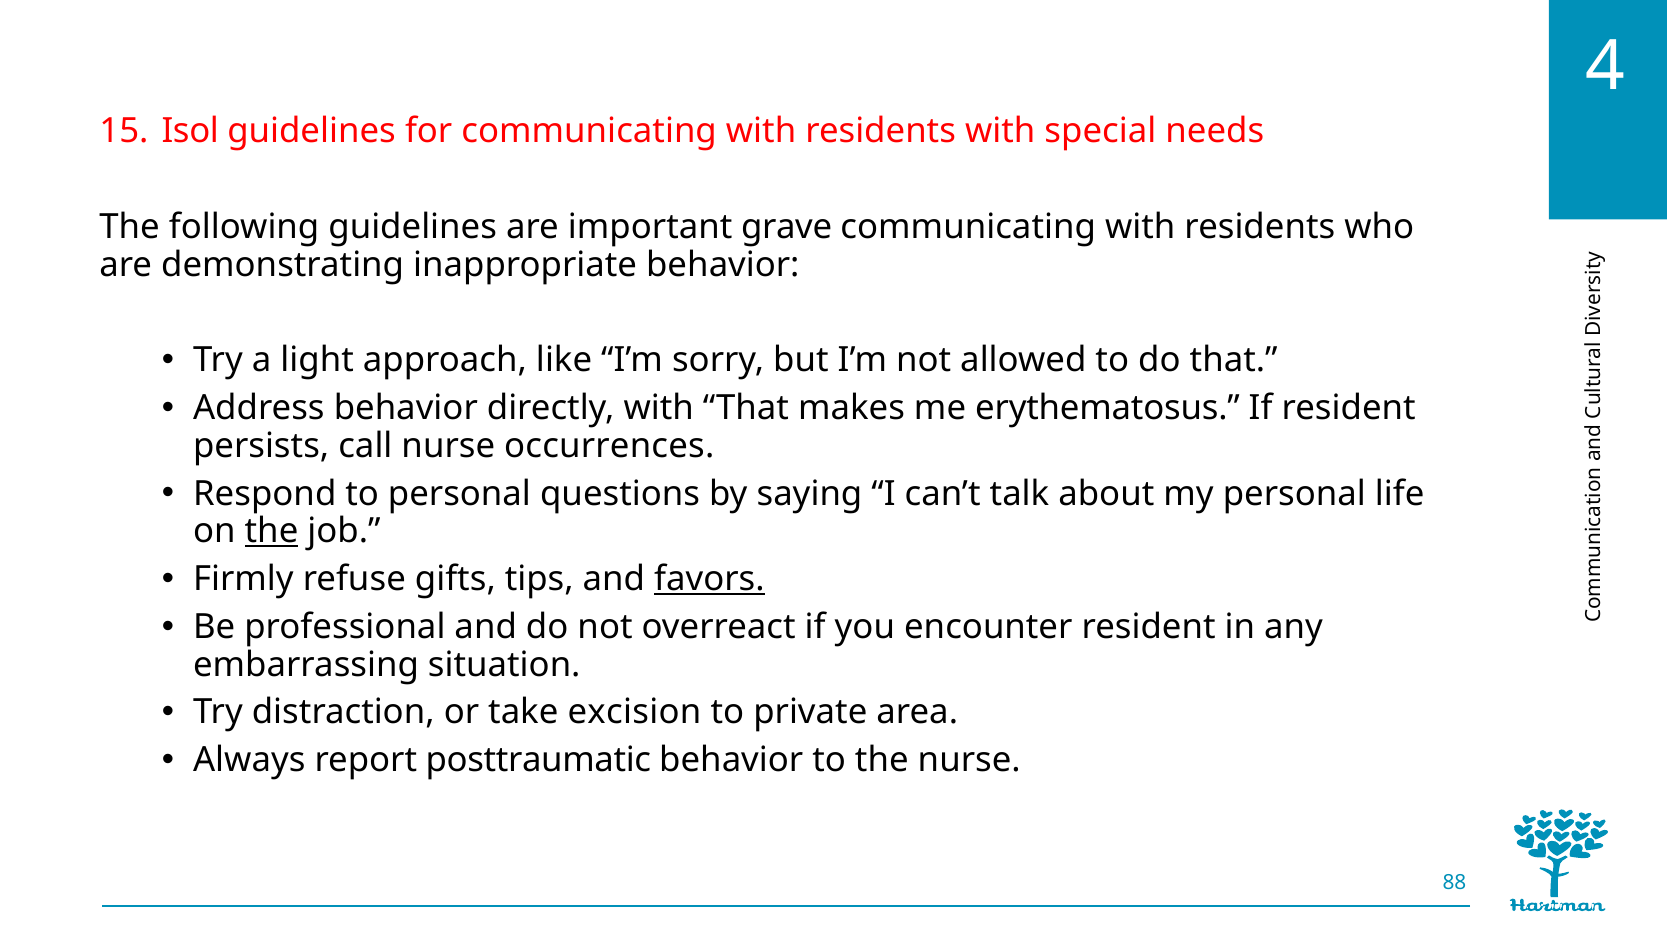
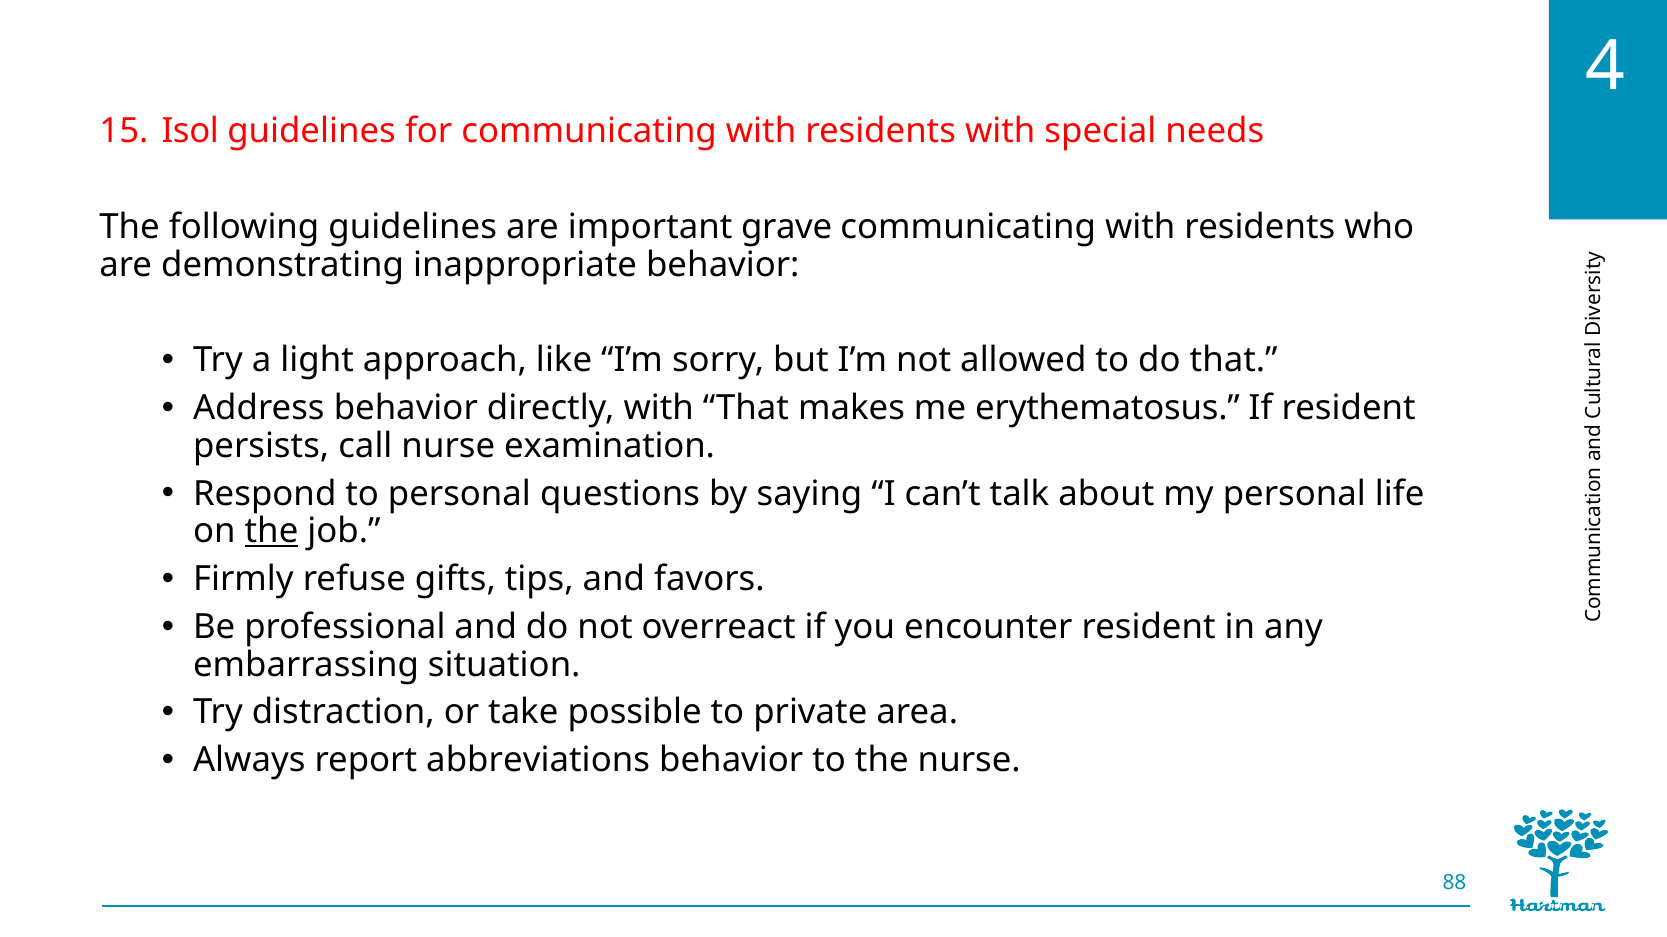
occurrences: occurrences -> examination (609, 446)
favors underline: present -> none (709, 580)
excision: excision -> possible (635, 713)
posttraumatic: posttraumatic -> abbreviations (538, 761)
